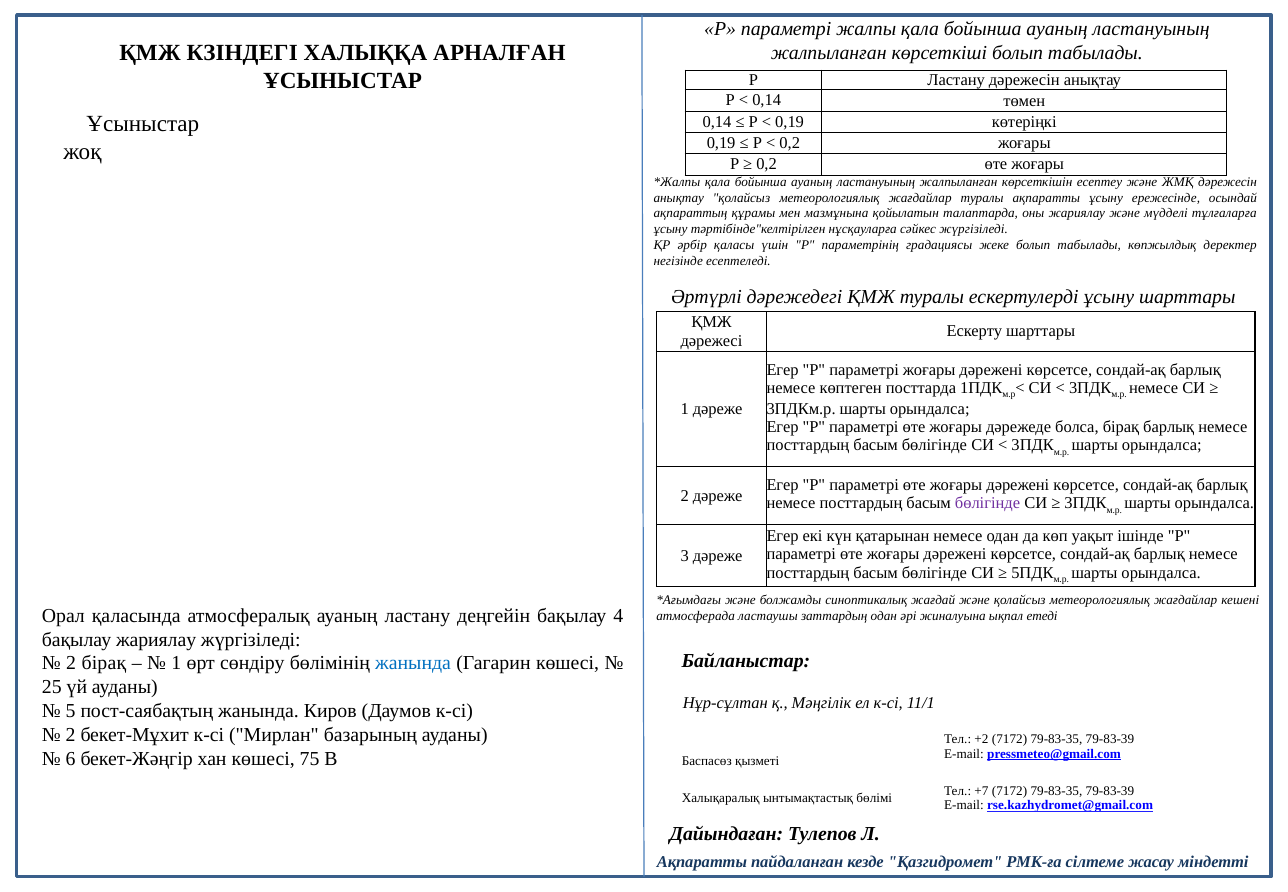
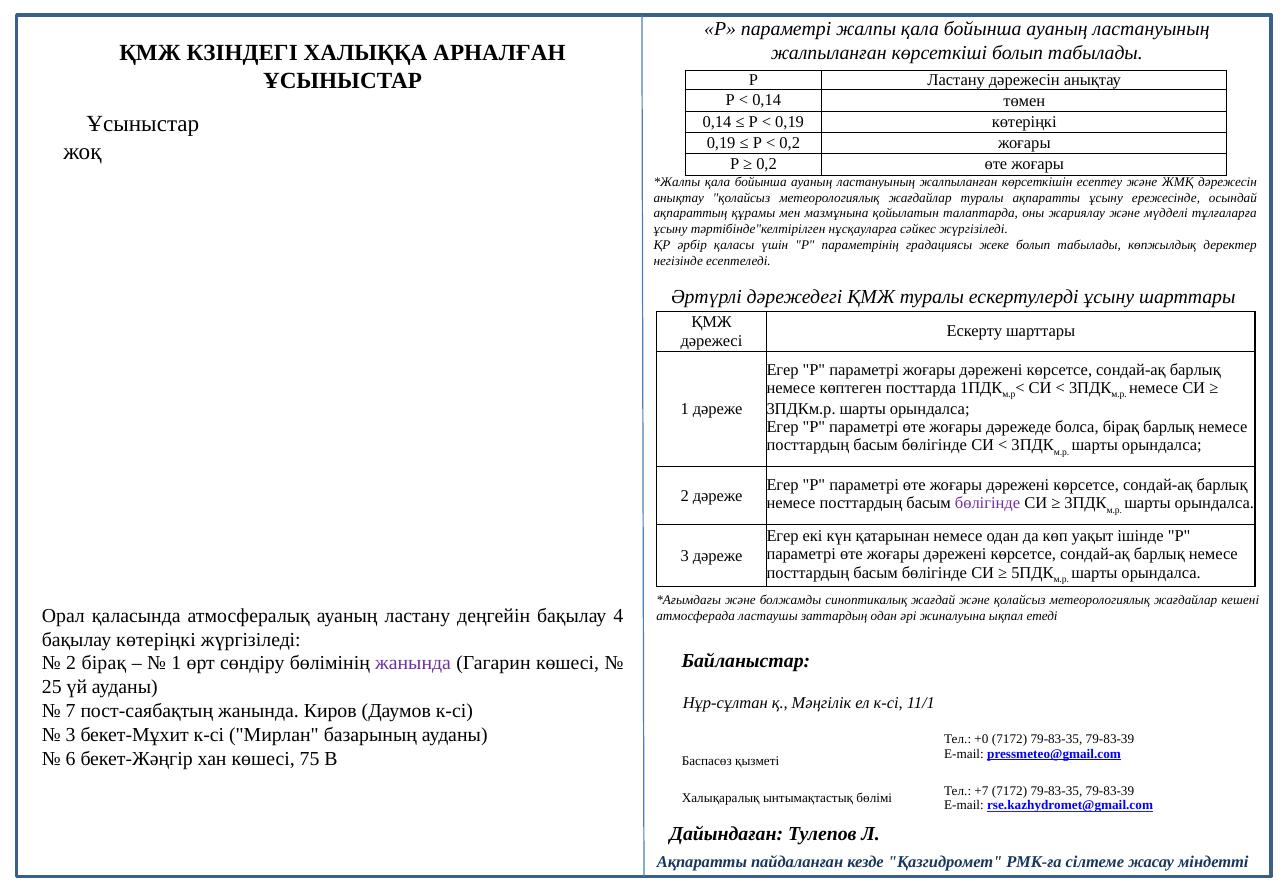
бақылау жариялау: жариялау -> көтеріңкі (156, 639)
жанында colour: blue -> purple (413, 663)
5: 5 -> 7 (71, 711)
2: 2 -> 3 (71, 734)
+2: +2 -> +0 (981, 739)
